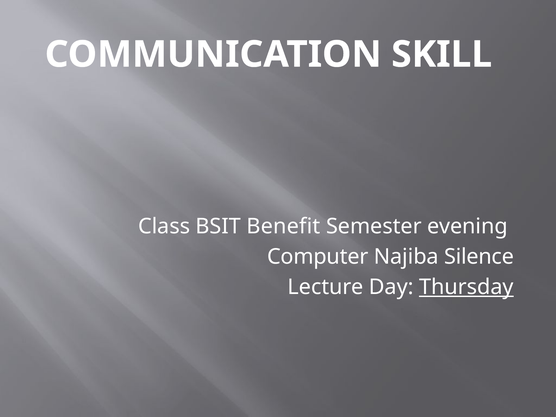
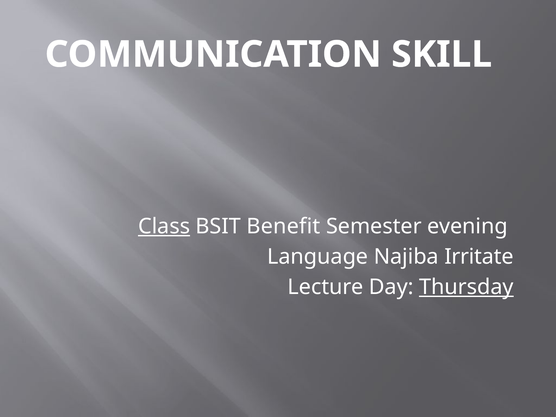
Class underline: none -> present (164, 226)
Computer: Computer -> Language (318, 257)
Silence: Silence -> Irritate (479, 257)
